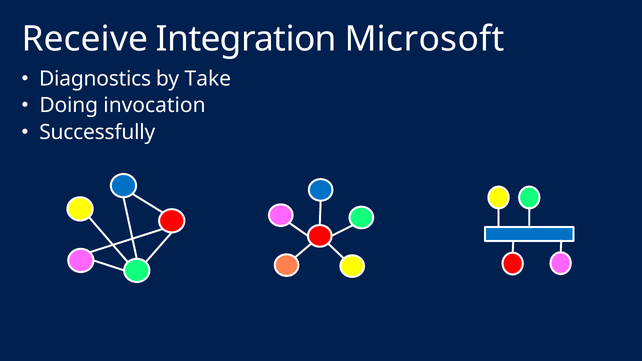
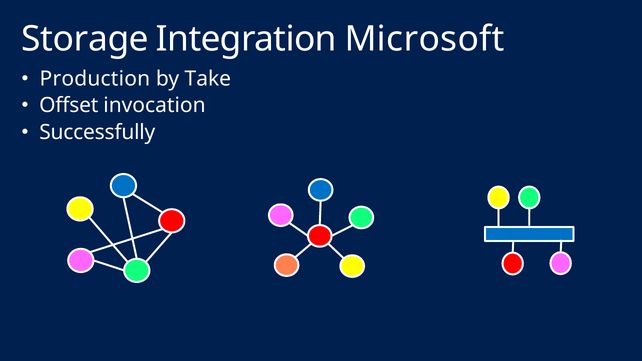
Receive: Receive -> Storage (85, 39)
Diagnostics: Diagnostics -> Production (95, 79)
Doing: Doing -> Offset (69, 105)
